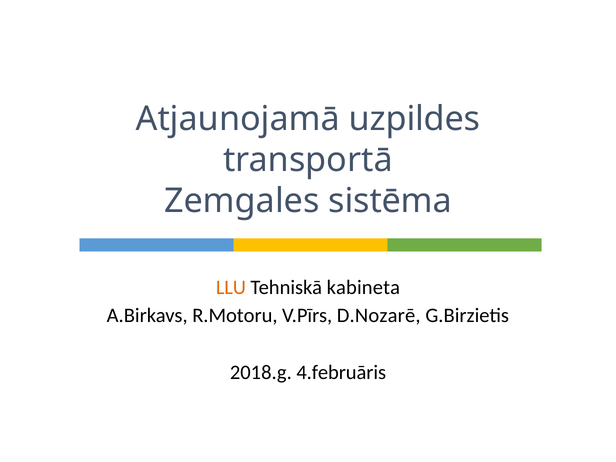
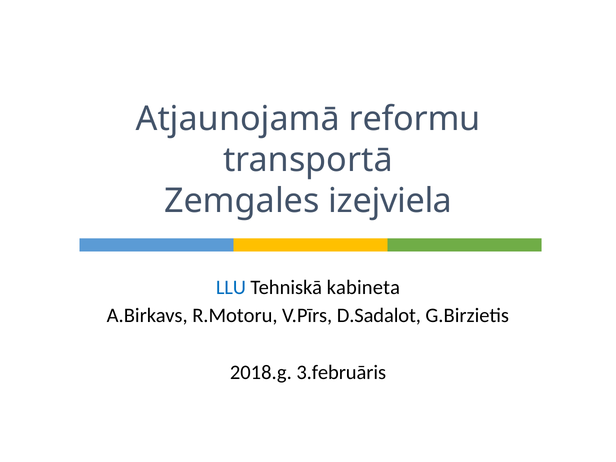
uzpildes: uzpildes -> reformu (415, 119)
sistēma: sistēma -> izejviela (390, 201)
LLU colour: orange -> blue (231, 287)
D.Nozarē: D.Nozarē -> D.Sadalot (379, 316)
4.februāris: 4.februāris -> 3.februāris (341, 372)
